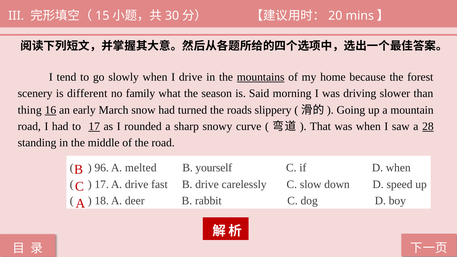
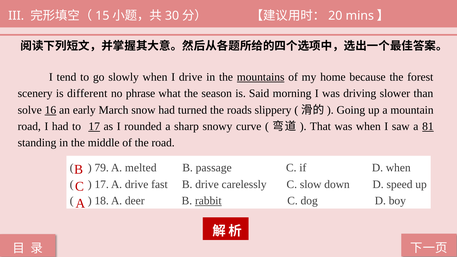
family: family -> phrase (141, 93)
thing: thing -> solve (30, 110)
28: 28 -> 81 (428, 126)
96: 96 -> 79 (102, 168)
yourself: yourself -> passage (214, 168)
rabbit underline: none -> present (208, 201)
